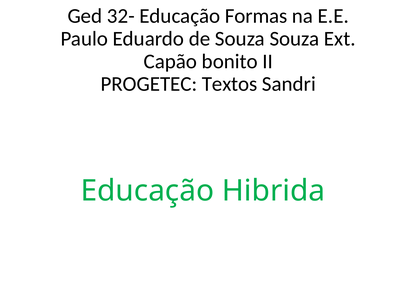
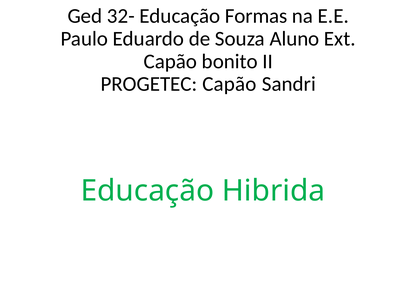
Souza Souza: Souza -> Aluno (294, 39)
PROGETEC Textos: Textos -> Capão (229, 84)
